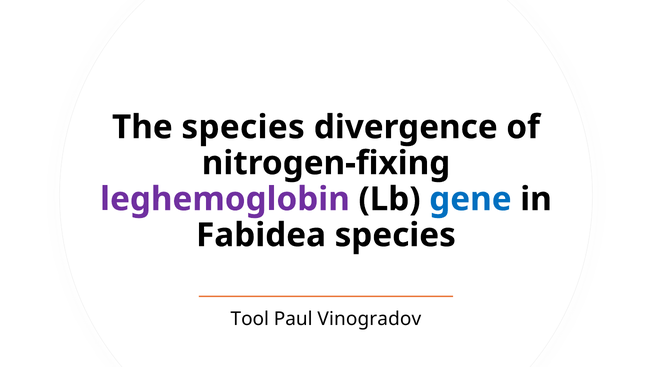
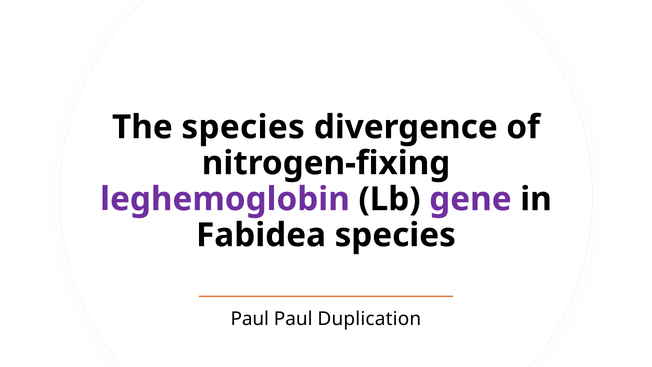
gene colour: blue -> purple (470, 199)
Tool: Tool -> Paul (250, 319)
Vinogradov: Vinogradov -> Duplication (369, 319)
